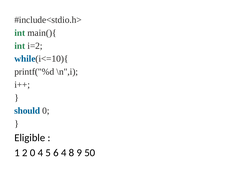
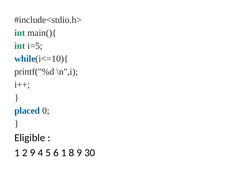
i=2: i=2 -> i=5 (35, 46)
should: should -> placed (27, 111)
2 0: 0 -> 9 (33, 153)
6 4: 4 -> 1 (64, 153)
50: 50 -> 30 (90, 153)
